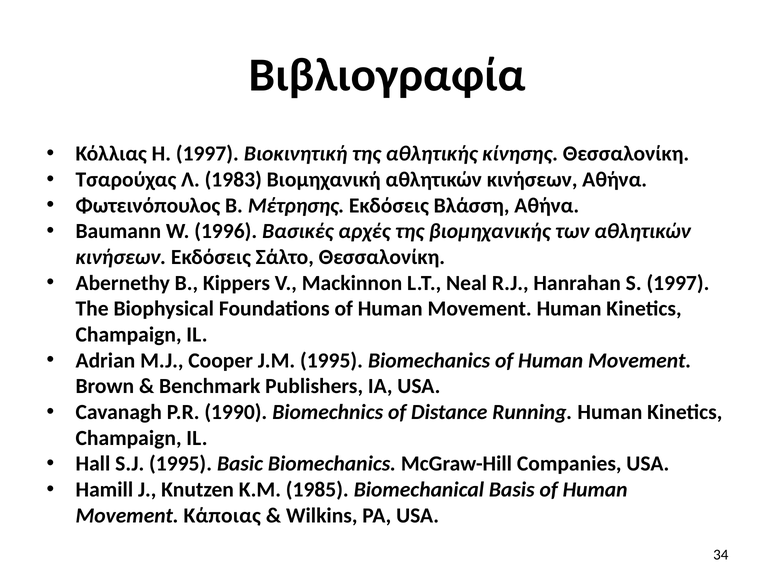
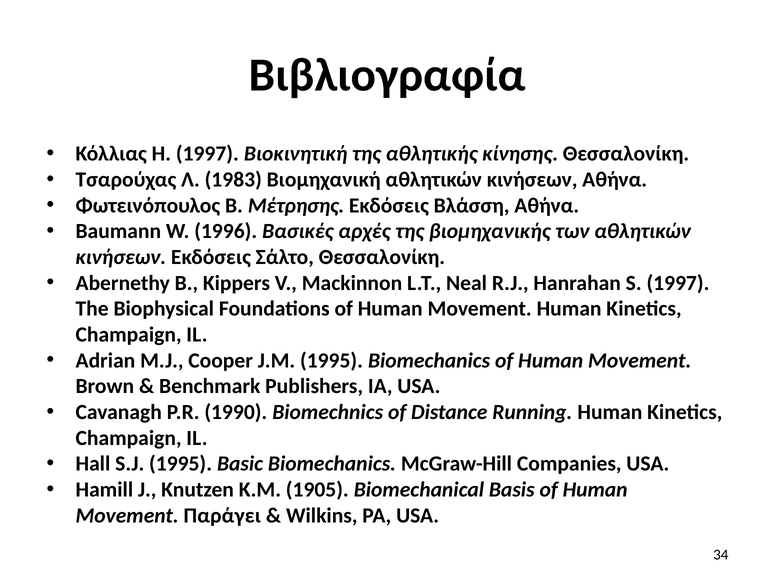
1985: 1985 -> 1905 (317, 490)
Κάποιας: Κάποιας -> Παράγει (222, 516)
